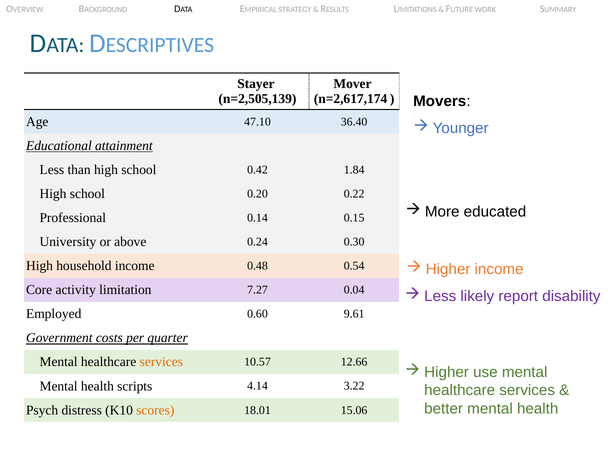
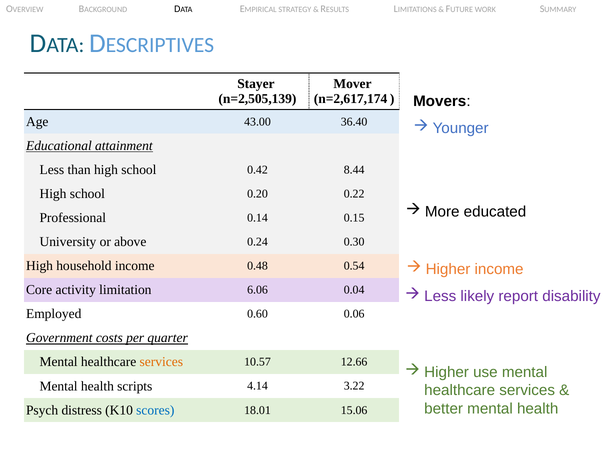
47.10: 47.10 -> 43.00 (257, 122)
1.84: 1.84 -> 8.44 (354, 170)
7.27: 7.27 -> 6.06 (258, 290)
9.61: 9.61 -> 0.06 (354, 314)
scores colour: orange -> blue (155, 410)
